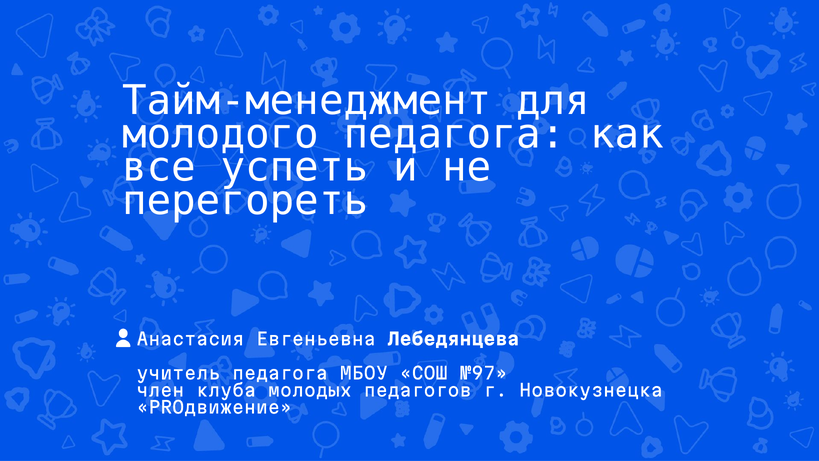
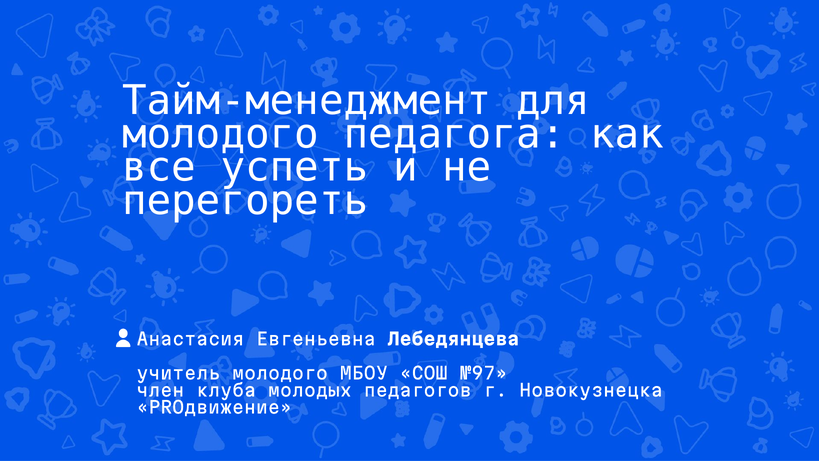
учитель педагога: педагога -> молодого (280, 374)
